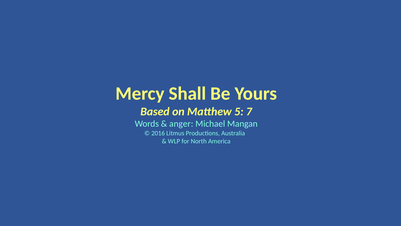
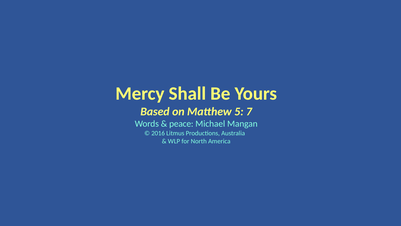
anger: anger -> peace (181, 124)
